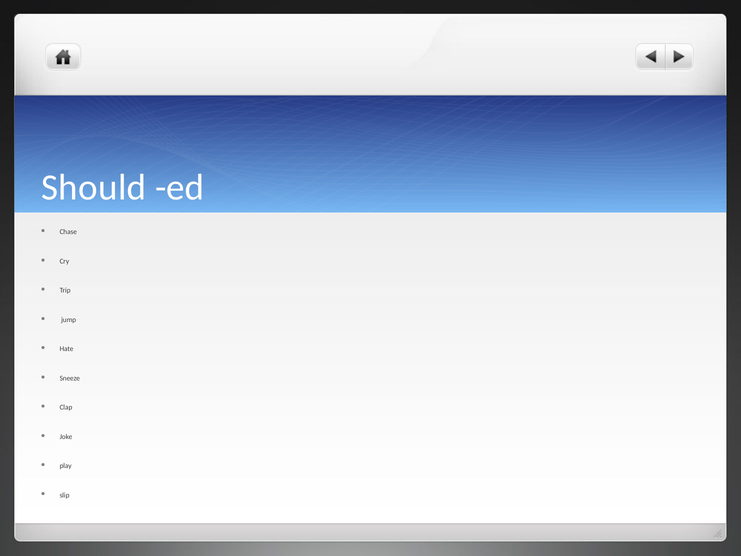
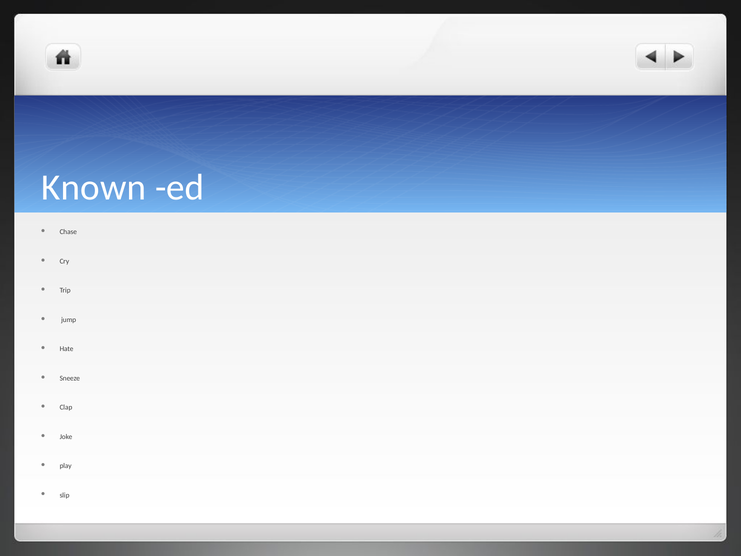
Should: Should -> Known (94, 187)
